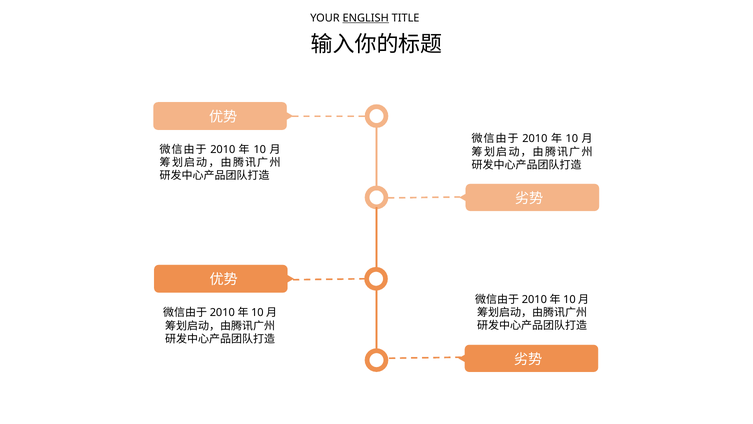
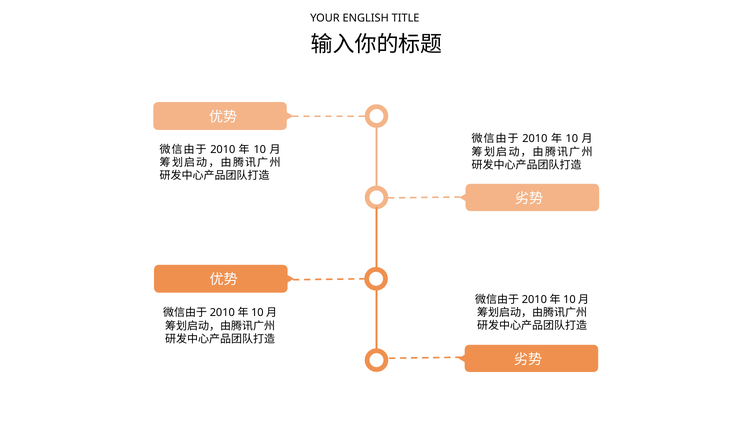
ENGLISH underline: present -> none (366, 18)
